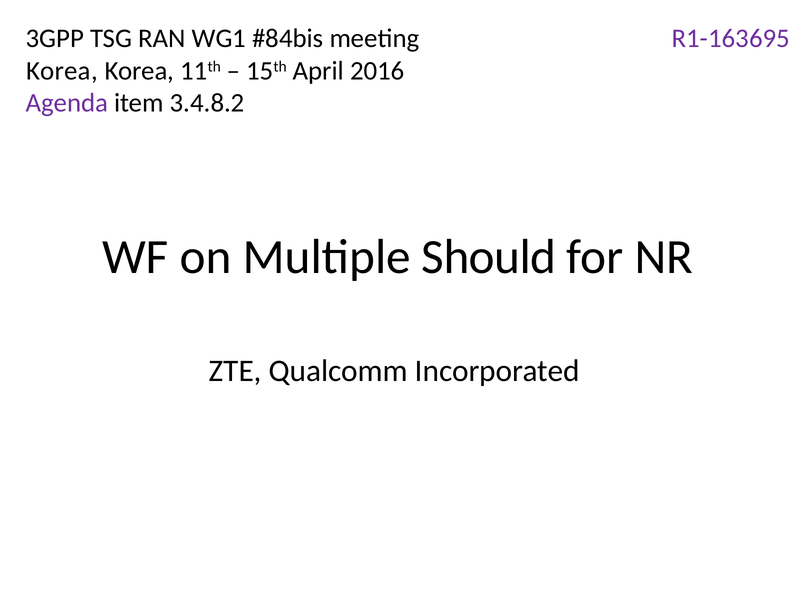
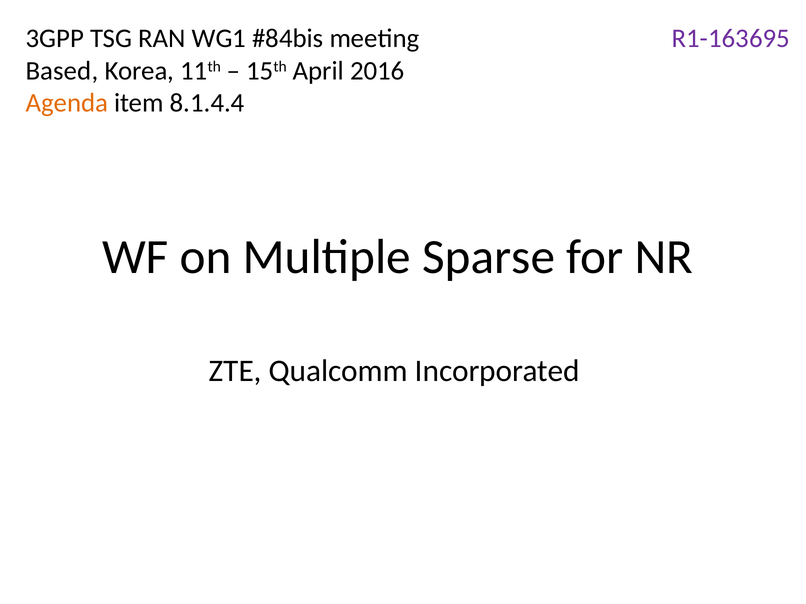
Korea: Korea -> Based (62, 71)
Agenda colour: purple -> orange (67, 103)
3.4.8.2: 3.4.8.2 -> 8.1.4.4 (207, 103)
Should: Should -> Sparse (489, 257)
